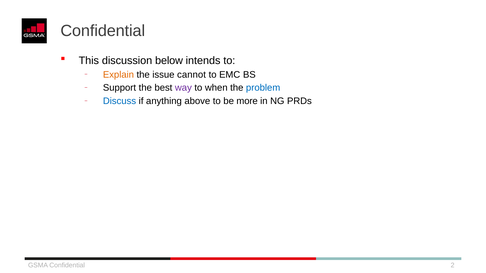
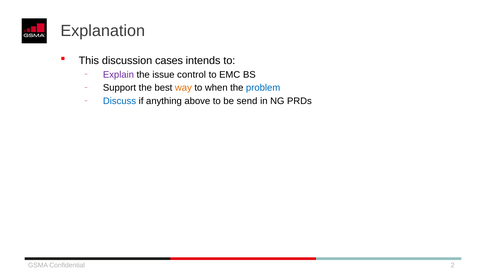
Confidential: Confidential -> Explanation (103, 31)
below: below -> cases (169, 61)
Explain colour: orange -> purple (118, 75)
cannot: cannot -> control (192, 75)
way colour: purple -> orange (183, 88)
more: more -> send (247, 101)
